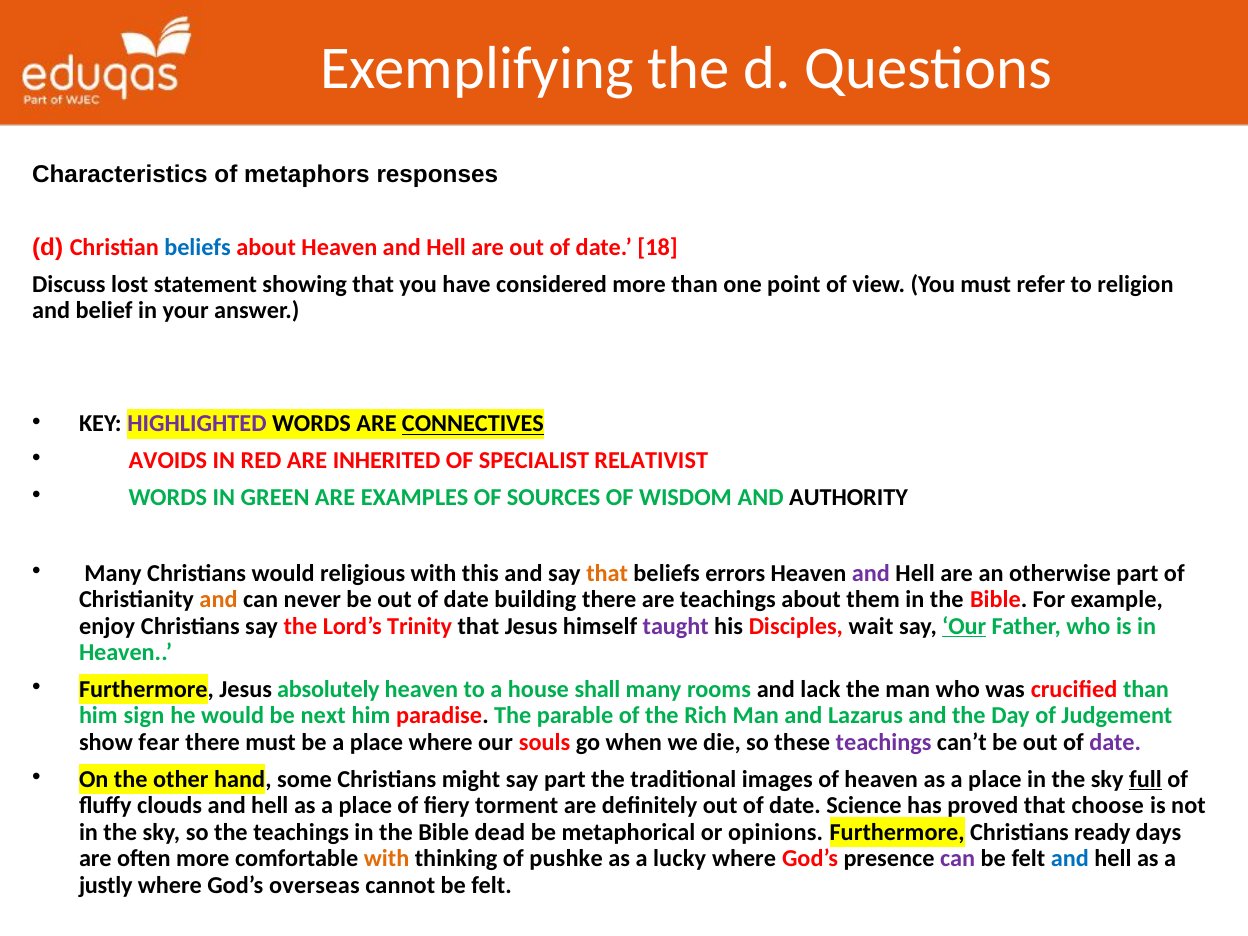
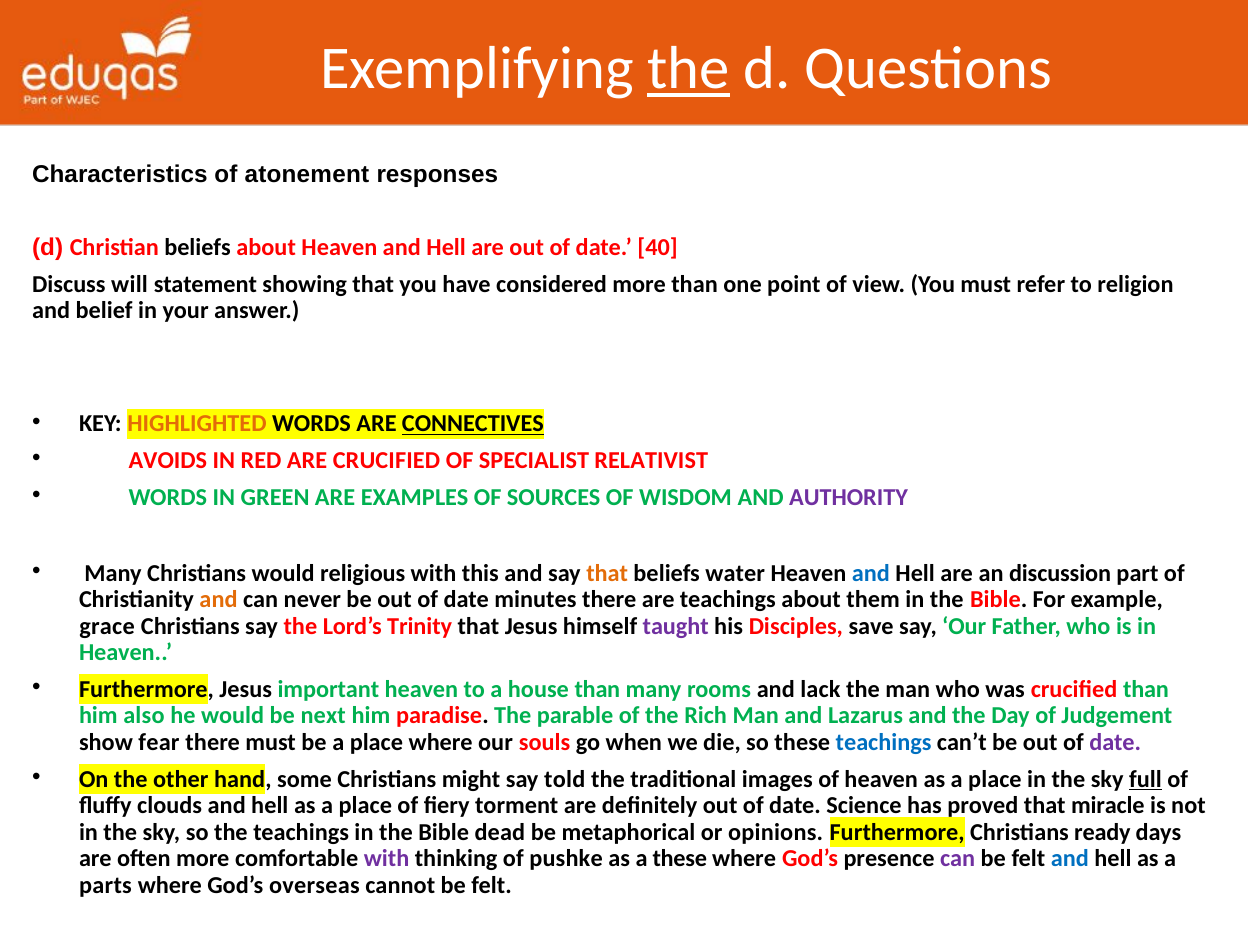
the underline: none -> present (689, 69)
metaphors: metaphors -> atonement (307, 175)
beliefs colour: blue -> black (198, 247)
18: 18 -> 40 (658, 247)
lost: lost -> will (130, 284)
HIGHLIGHTED colour: purple -> orange (197, 424)
ARE INHERITED: INHERITED -> CRUCIFIED (386, 460)
AUTHORITY colour: black -> purple (848, 497)
errors: errors -> water (735, 573)
and colour: purple -> blue (871, 573)
otherwise: otherwise -> discussion (1060, 573)
building: building -> minutes (535, 600)
enjoy: enjoy -> grace (107, 626)
wait: wait -> save (871, 626)
Our underline: present -> none (964, 626)
absolutely: absolutely -> important (328, 689)
house shall: shall -> than (597, 689)
sign: sign -> also (144, 716)
teachings colour: purple -> blue (884, 743)
say part: part -> told (565, 779)
choose: choose -> miracle (1108, 806)
with colour: orange -> purple (387, 859)
a lucky: lucky -> these (680, 859)
justly: justly -> parts (106, 885)
